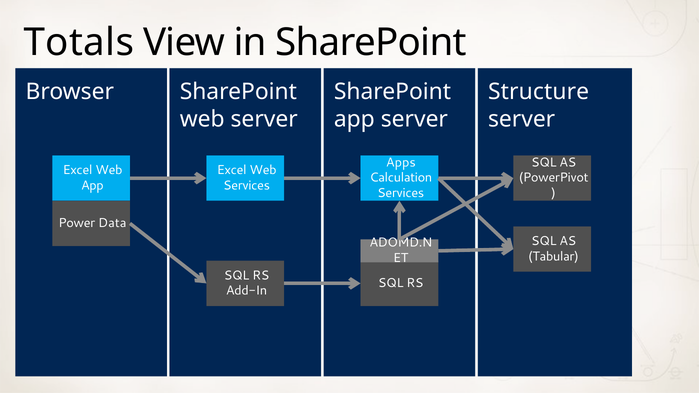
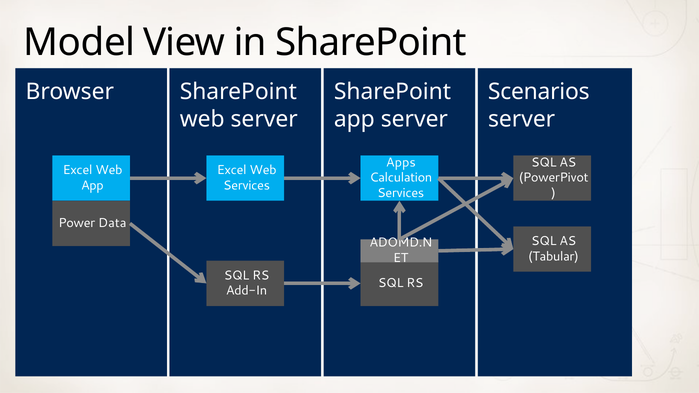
Totals: Totals -> Model (79, 42)
Structure: Structure -> Scenarios (539, 92)
